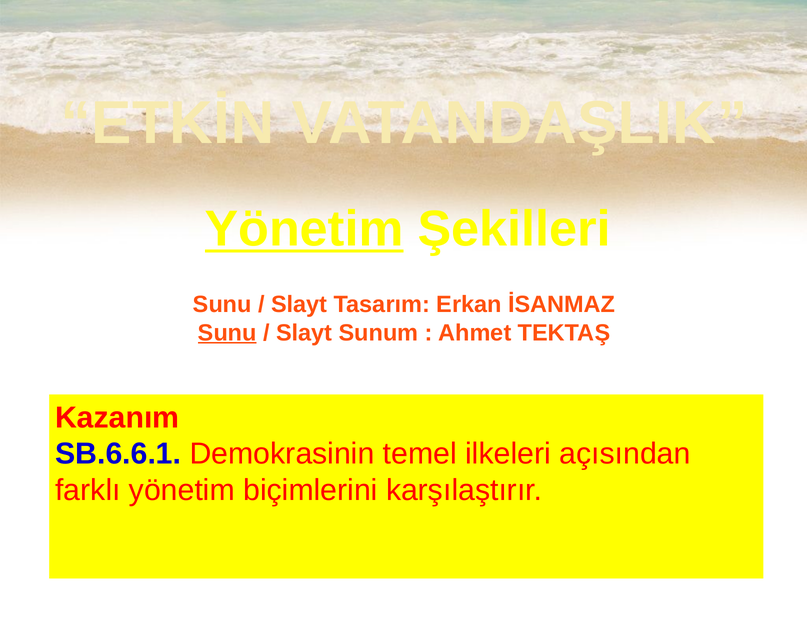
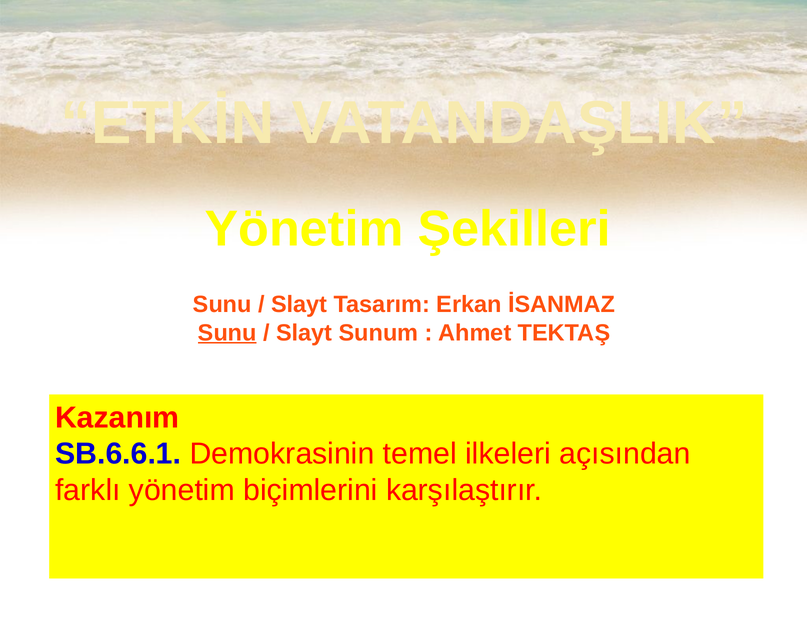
Yönetim underline: present -> none (304, 229)
